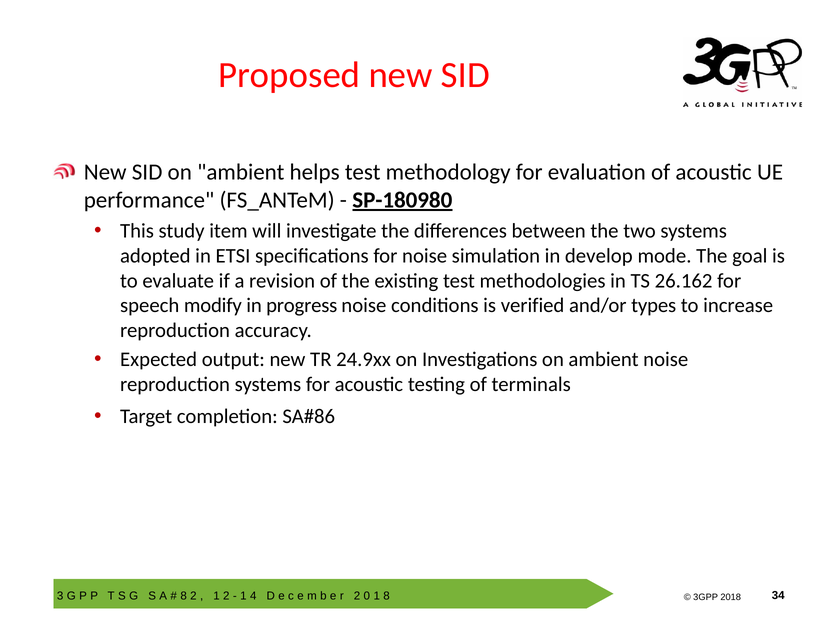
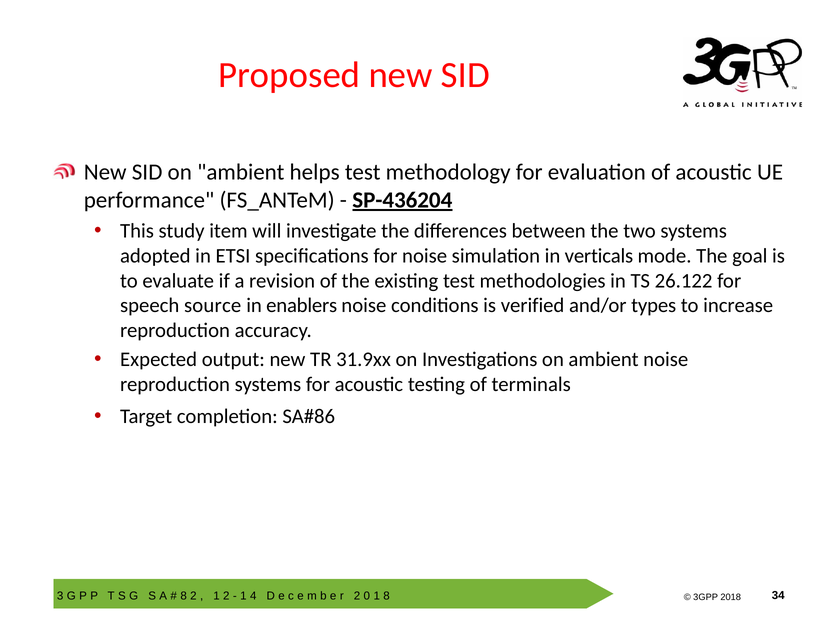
SP-180980: SP-180980 -> SP-436204 (402, 200)
develop: develop -> verticals (599, 256)
26.162: 26.162 -> 26.122 (684, 280)
modify: modify -> source (213, 305)
progress: progress -> enablers (302, 305)
24.9xx: 24.9xx -> 31.9xx (364, 359)
